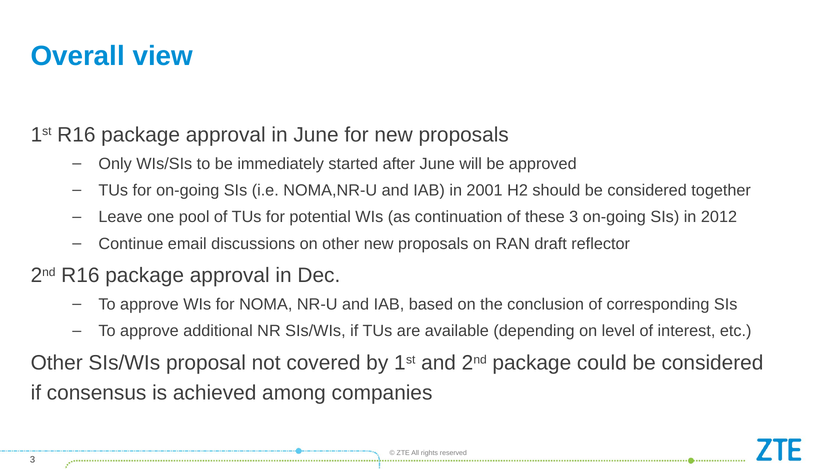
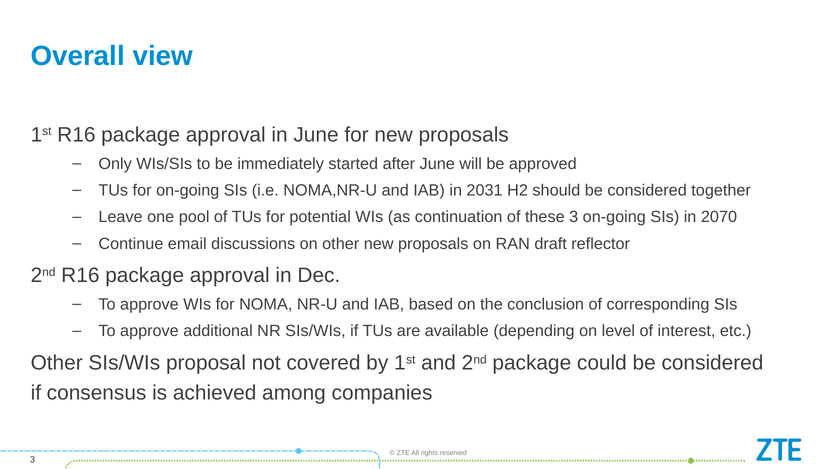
2001: 2001 -> 2031 (485, 191)
2012: 2012 -> 2070 (719, 217)
